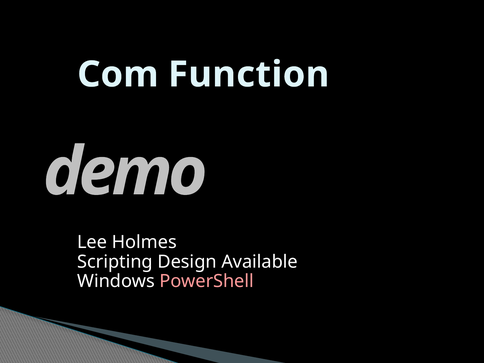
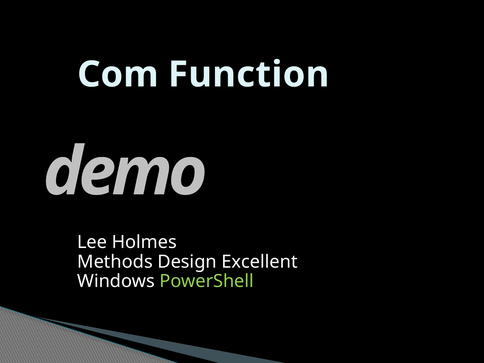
Scripting: Scripting -> Methods (115, 262)
Available: Available -> Excellent (260, 262)
PowerShell colour: pink -> light green (207, 281)
